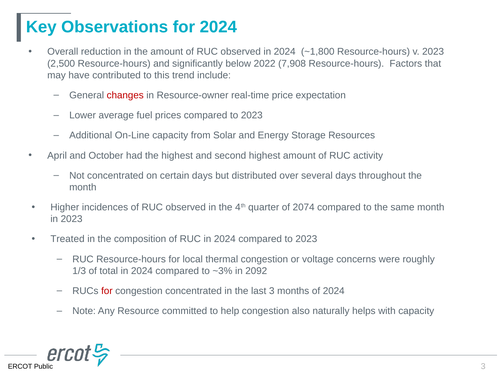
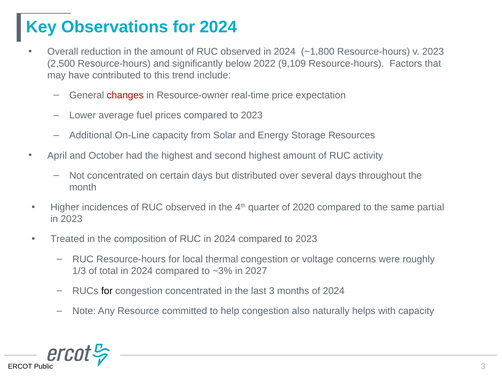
7,908: 7,908 -> 9,109 (292, 64)
2074: 2074 -> 2020 (304, 208)
same month: month -> partial (431, 208)
2092: 2092 -> 2027 (256, 271)
for colour: red -> black (107, 291)
